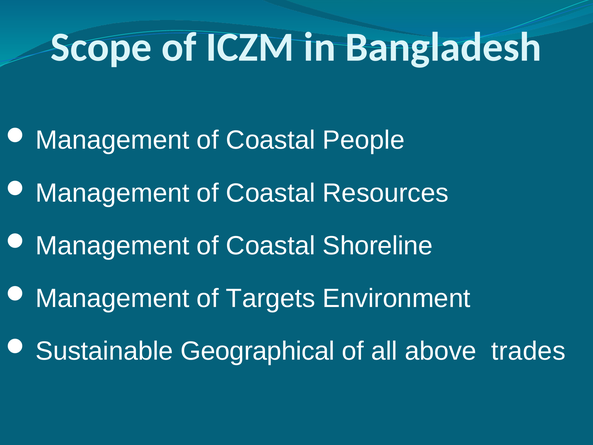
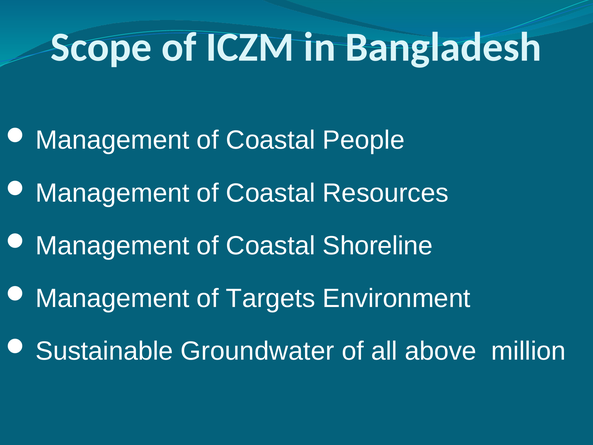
Geographical: Geographical -> Groundwater (257, 351)
trades: trades -> million (529, 351)
